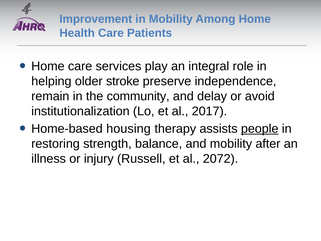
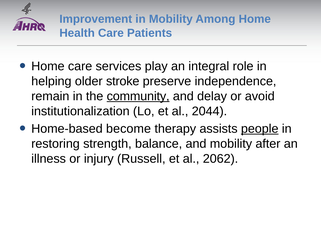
community underline: none -> present (138, 96)
2017: 2017 -> 2044 (209, 111)
housing: housing -> become (129, 129)
2072: 2072 -> 2062 (221, 159)
